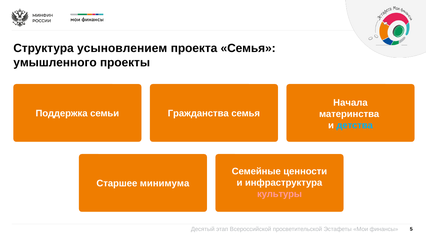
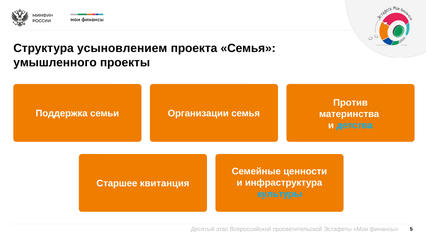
Начала: Начала -> Против (350, 103)
Гражданства: Гражданства -> Организации (198, 113)
минимума: минимума -> квитанция (165, 183)
культуры colour: pink -> light blue (280, 194)
